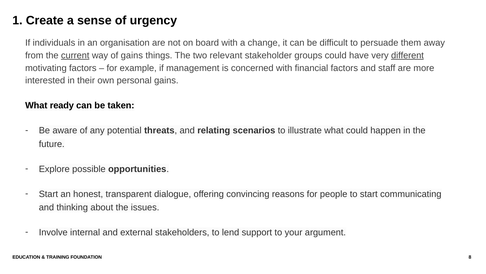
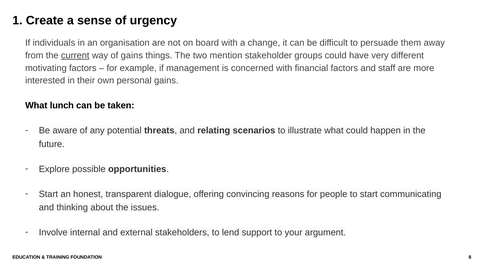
relevant: relevant -> mention (226, 55)
different underline: present -> none (407, 55)
ready: ready -> lunch (62, 105)
